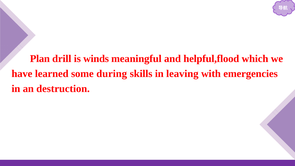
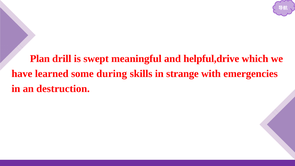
winds: winds -> swept (96, 59)
helpful,flood: helpful,flood -> helpful,drive (211, 59)
leaving: leaving -> strange (182, 74)
